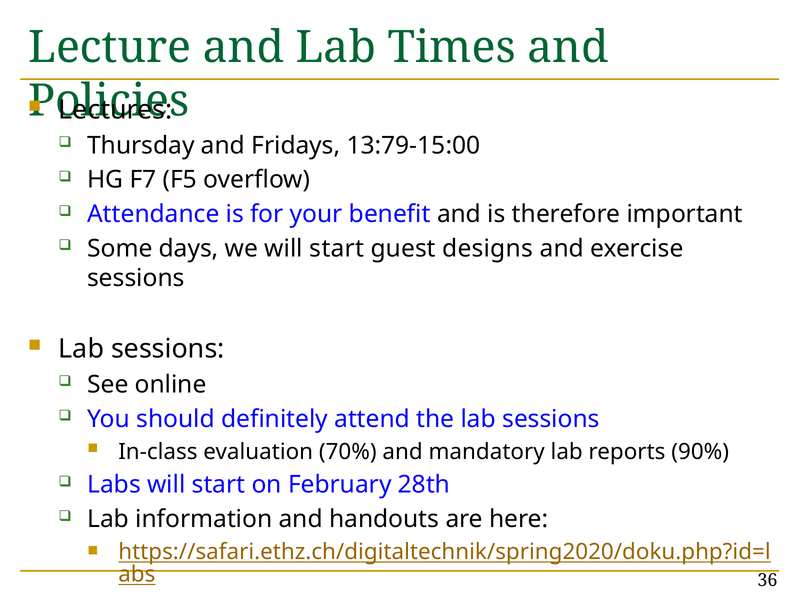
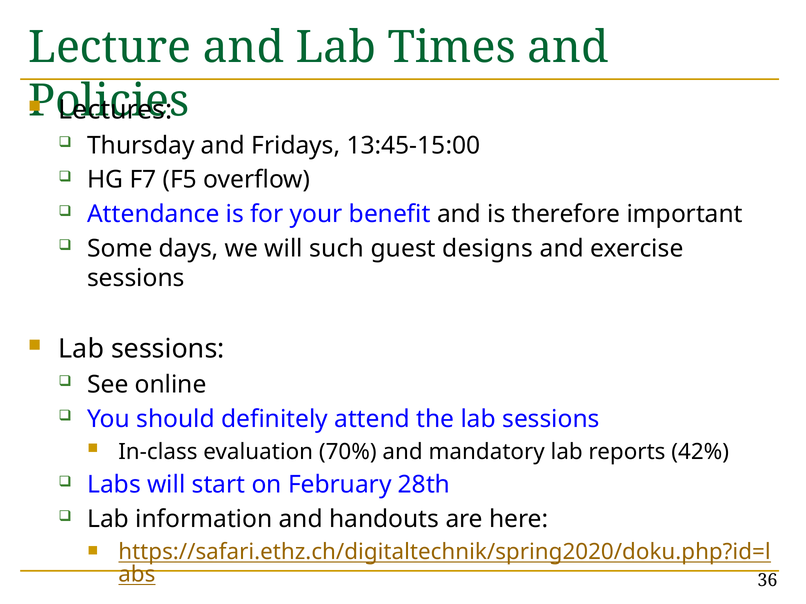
13:79-15:00: 13:79-15:00 -> 13:45-15:00 (413, 146)
we will start: start -> such (337, 249)
90%: 90% -> 42% (700, 452)
